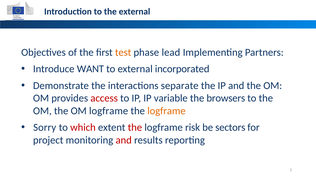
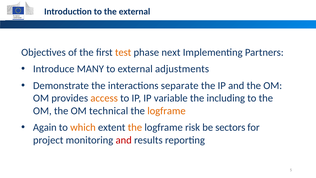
lead: lead -> next (171, 52)
WANT: WANT -> MANY (90, 69)
incorporated: incorporated -> adjustments (182, 69)
access colour: red -> orange (104, 98)
browsers: browsers -> including (226, 98)
OM logframe: logframe -> technical (109, 111)
Sorry: Sorry -> Again (45, 127)
which colour: red -> orange (83, 127)
the colour: red -> orange (135, 127)
